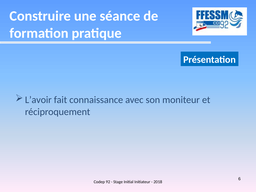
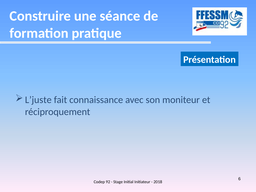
L’avoir: L’avoir -> L’juste (38, 100)
